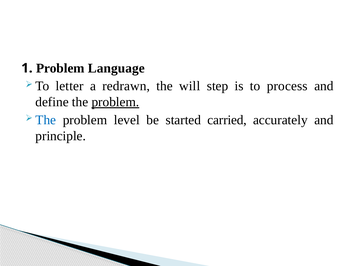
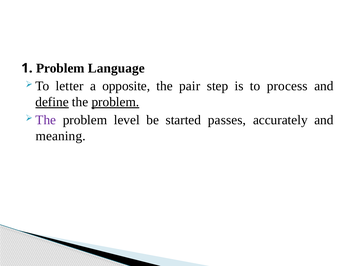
redrawn: redrawn -> opposite (126, 86)
will: will -> pair (190, 86)
define underline: none -> present (52, 102)
The colour: blue -> purple (46, 120)
carried: carried -> passes (227, 120)
principle: principle -> meaning (61, 136)
